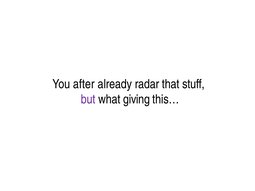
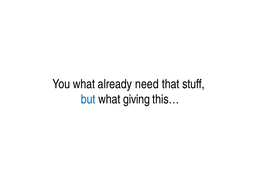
You after: after -> what (84, 84)
radar: radar -> need (147, 84)
but colour: purple -> blue (88, 99)
